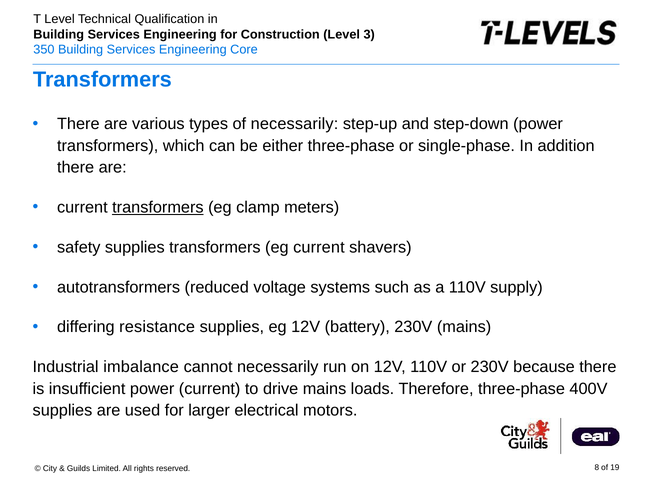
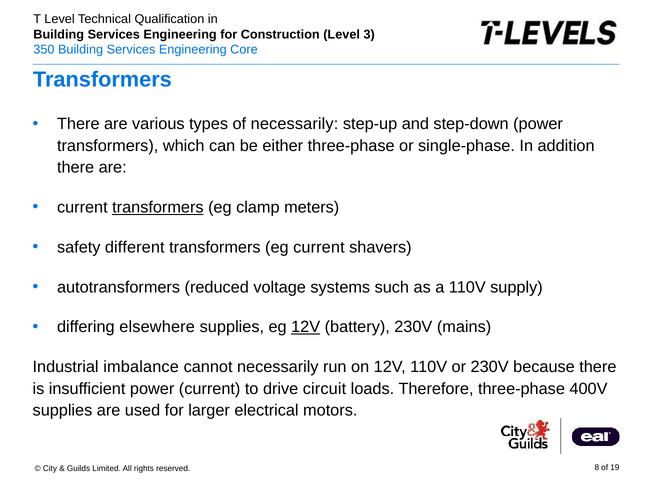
safety supplies: supplies -> different (135, 247)
resistance: resistance -> elsewhere (157, 327)
12V underline: none -> present (306, 327)
drive mains: mains -> circuit (324, 389)
